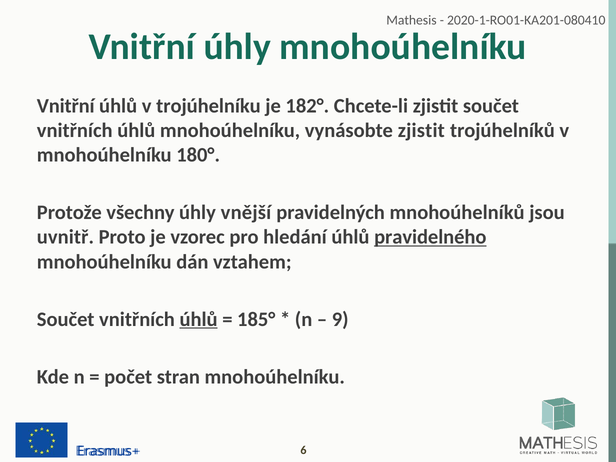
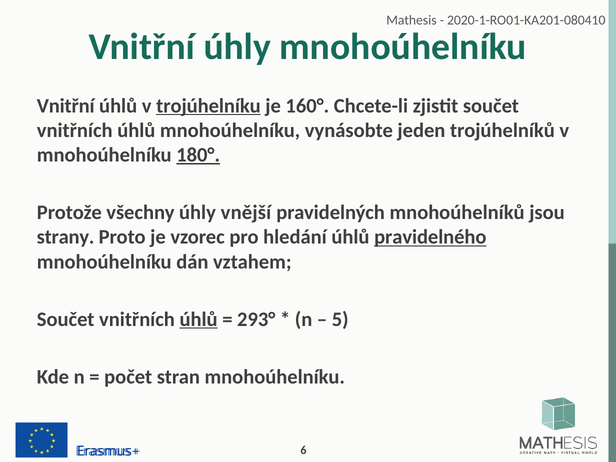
trojúhelníku underline: none -> present (208, 106)
182°: 182° -> 160° (307, 106)
vynásobte zjistit: zjistit -> jeden (421, 130)
180° underline: none -> present (198, 155)
uvnitř: uvnitř -> strany (66, 237)
185°: 185° -> 293° (256, 319)
9: 9 -> 5 (340, 319)
